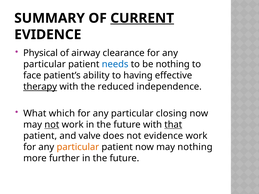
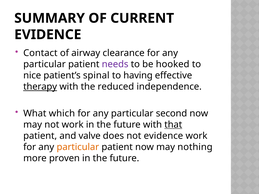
CURRENT underline: present -> none (142, 18)
Physical: Physical -> Contact (40, 53)
needs colour: blue -> purple (115, 64)
be nothing: nothing -> hooked (173, 64)
face: face -> nice (32, 76)
ability: ability -> spinal (96, 76)
closing: closing -> second (172, 114)
not underline: present -> none (52, 125)
further: further -> proven (64, 158)
